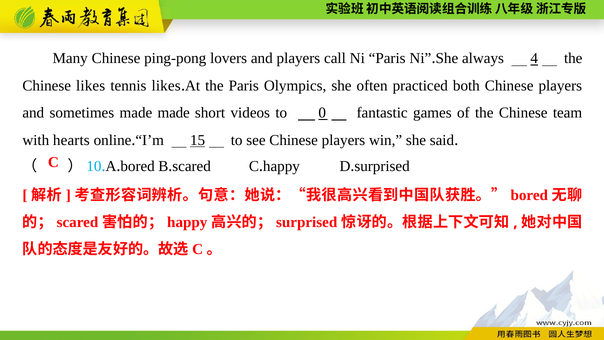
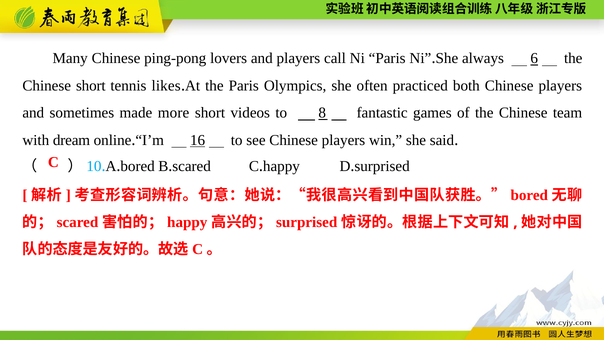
4: 4 -> 6 (534, 58)
Chinese likes: likes -> short (91, 86)
made made: made -> more (174, 113)
0: 0 -> 8 (322, 113)
hearts: hearts -> dream (72, 140)
15: 15 -> 16 (198, 140)
